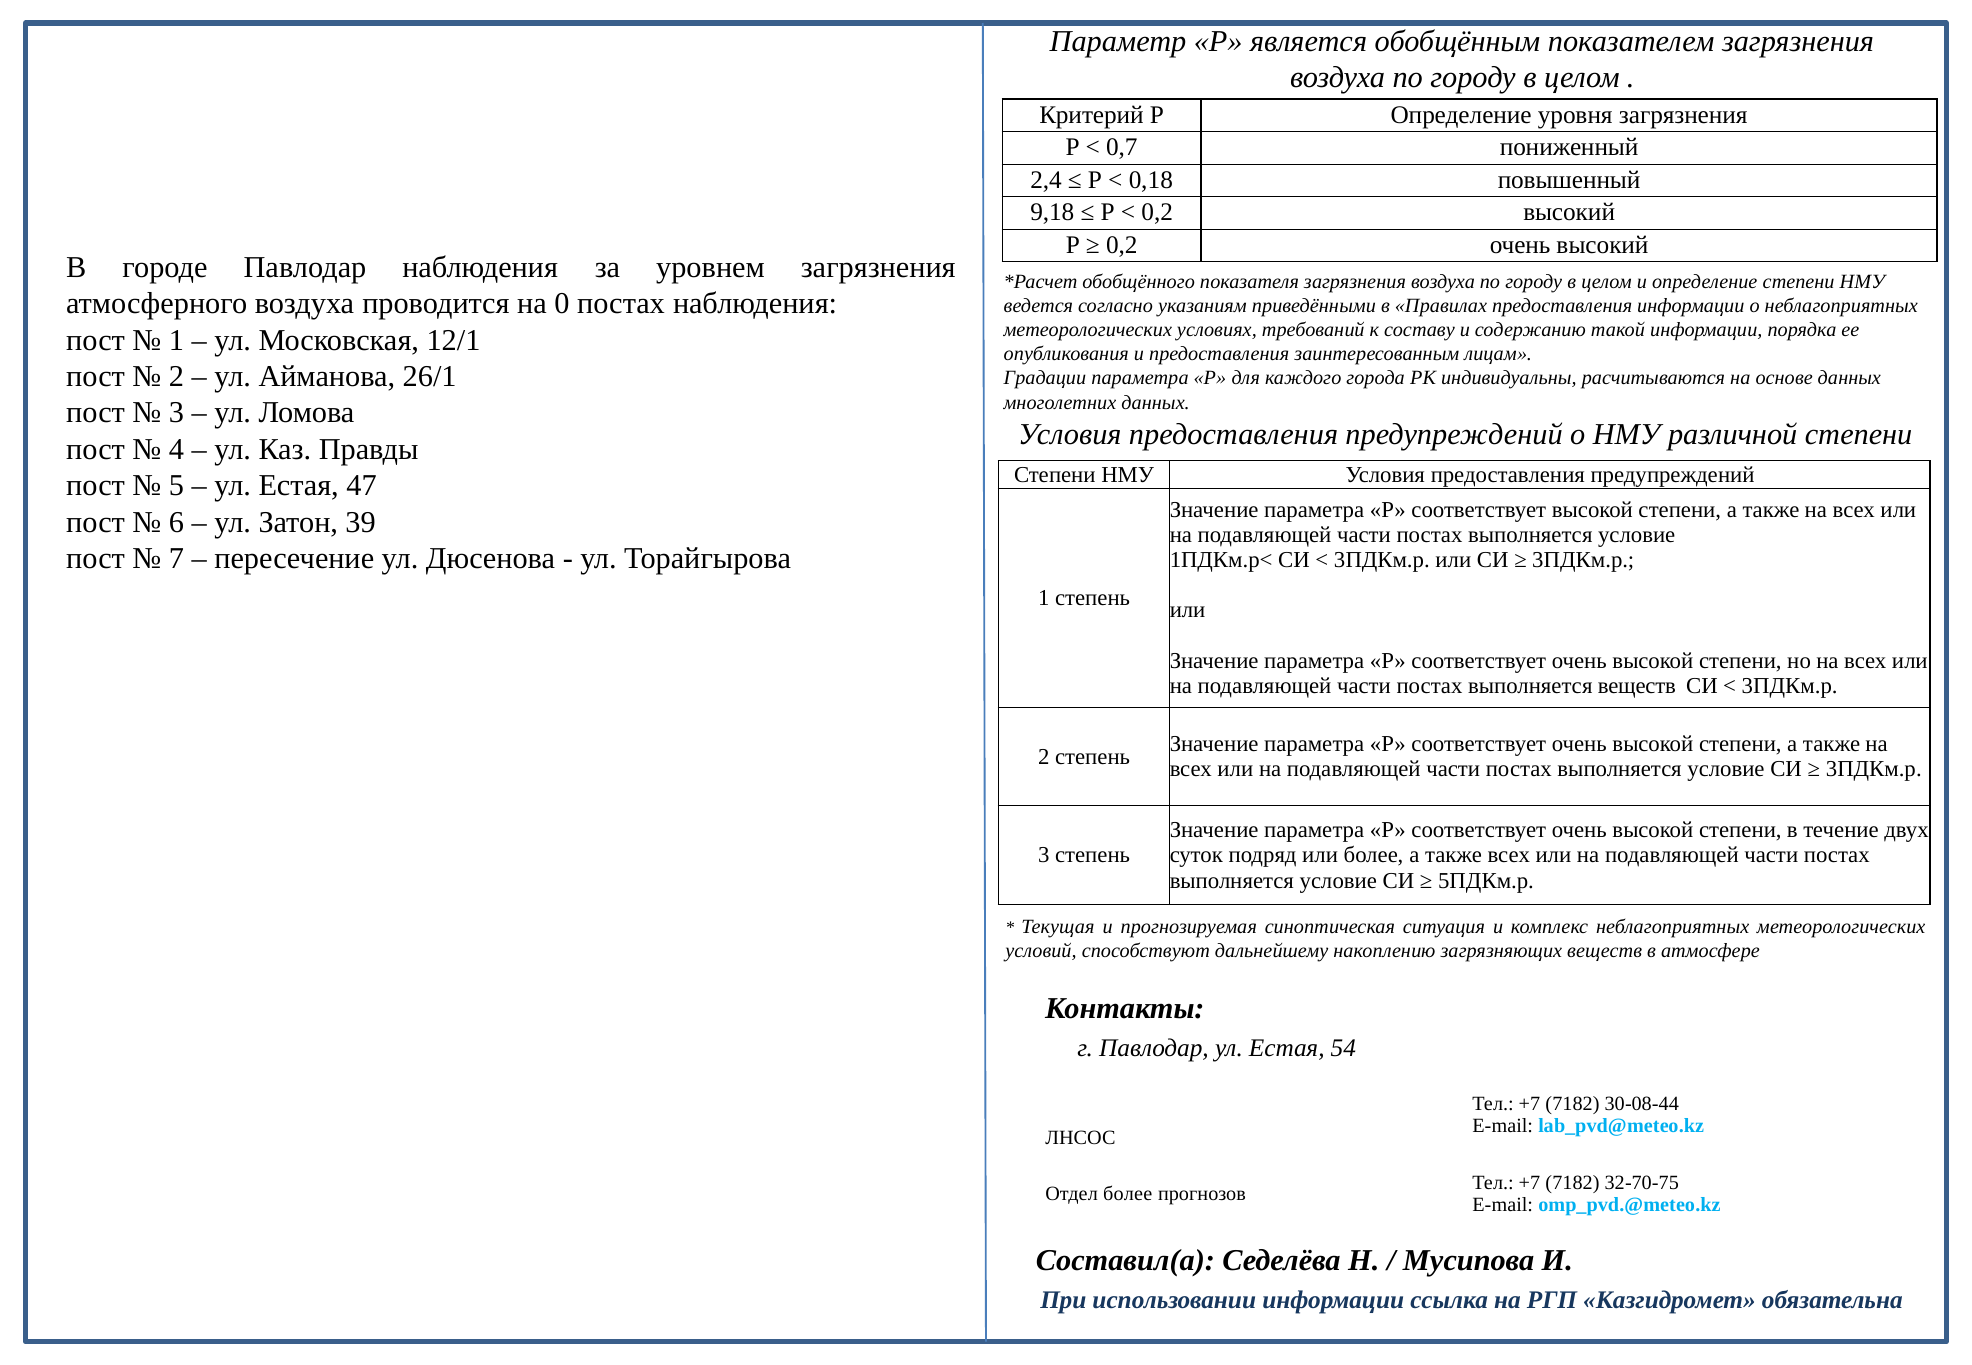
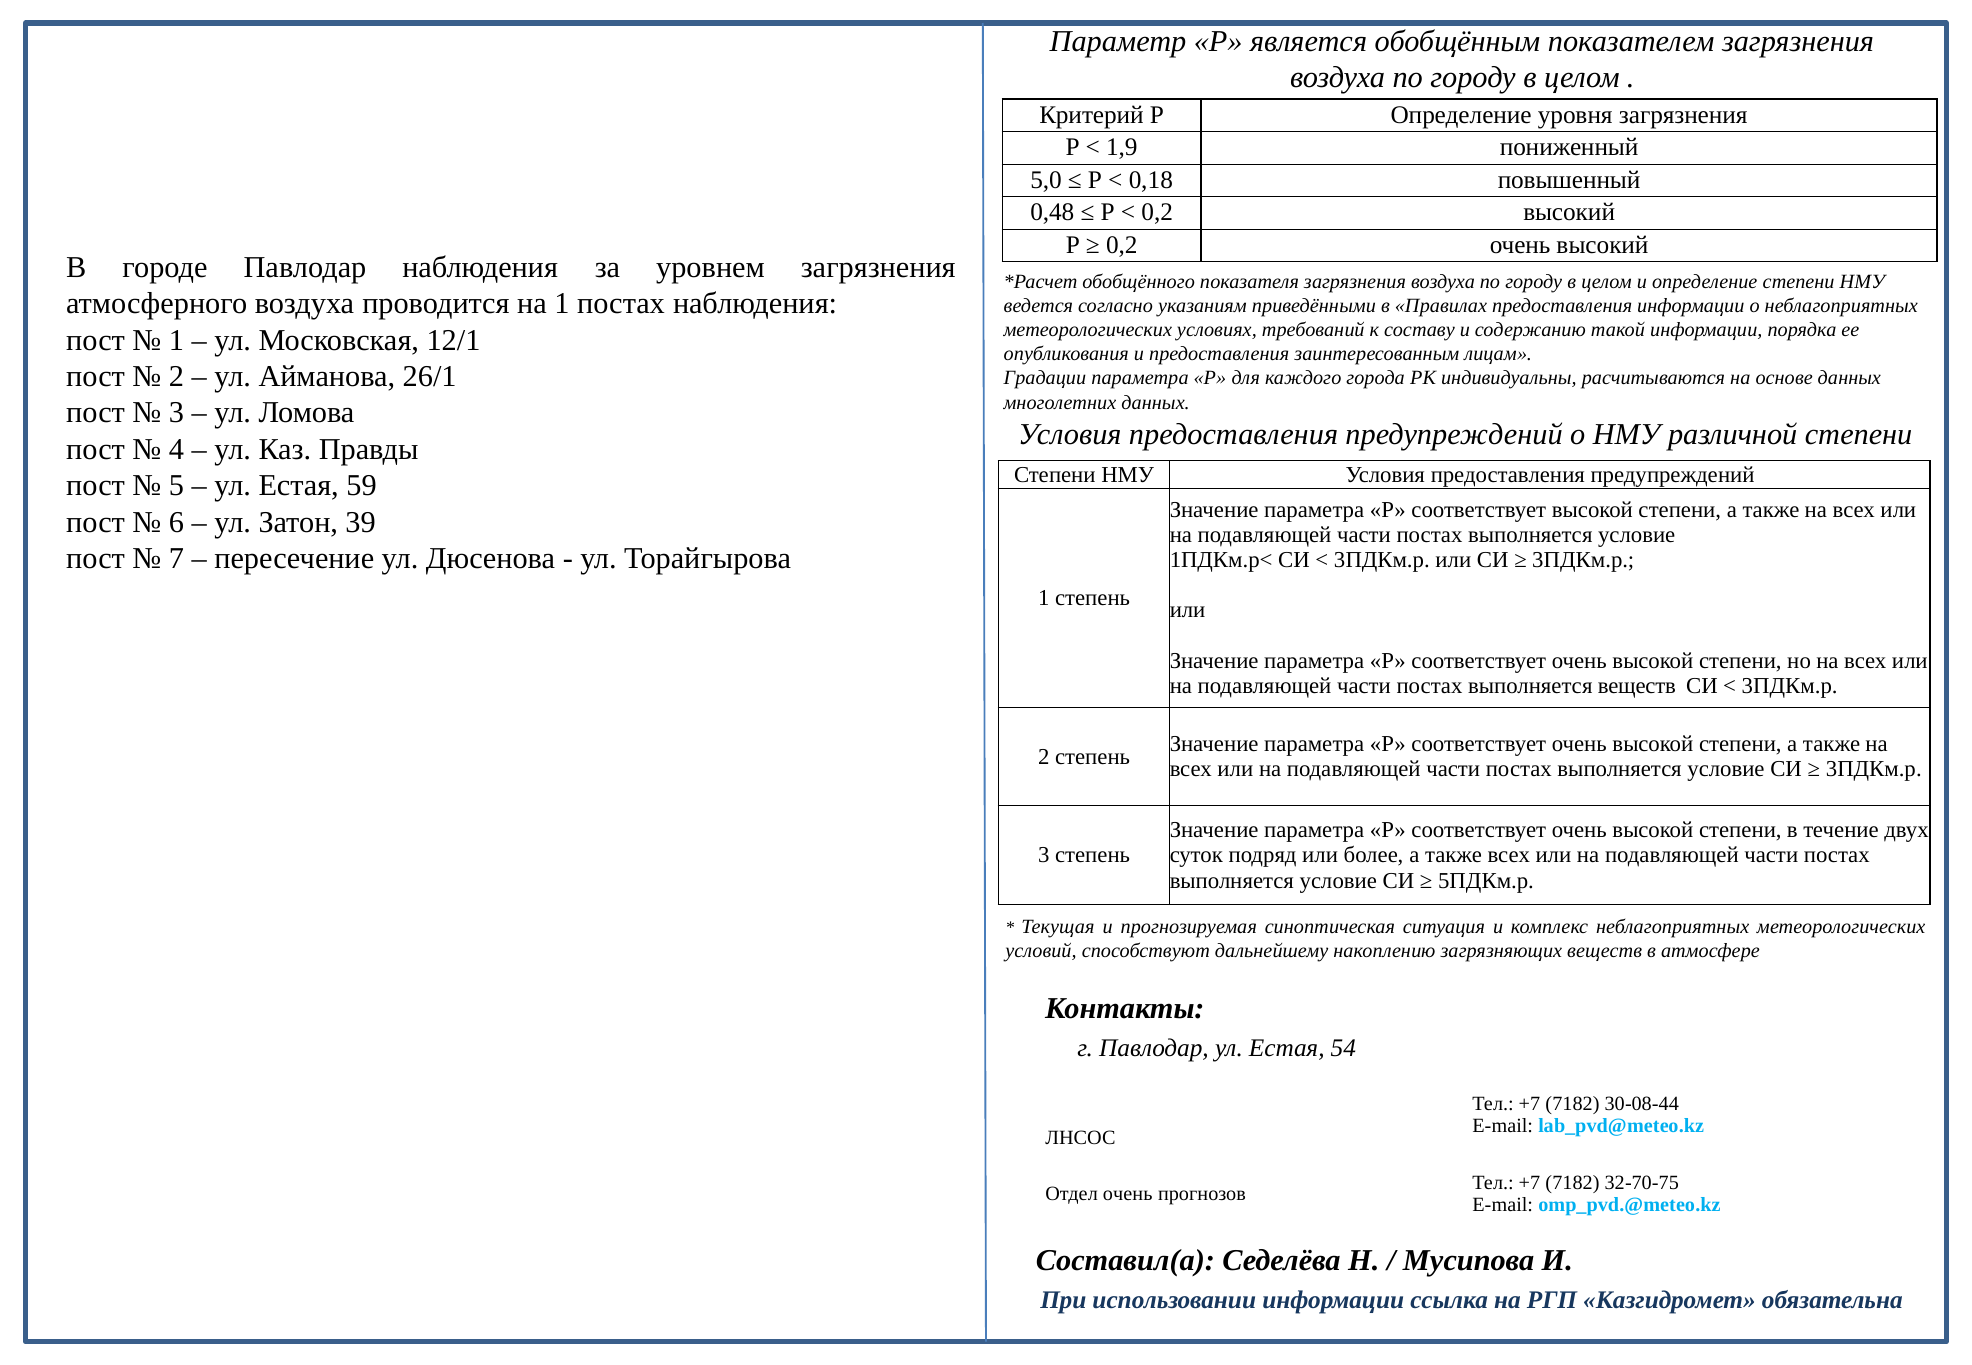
0,7: 0,7 -> 1,9 (1122, 148)
2,4: 2,4 -> 5,0 (1046, 180)
9,18: 9,18 -> 0,48 (1052, 213)
на 0: 0 -> 1 (562, 304)
47: 47 -> 59 (362, 486)
Отдел более: более -> очень (1128, 1194)
